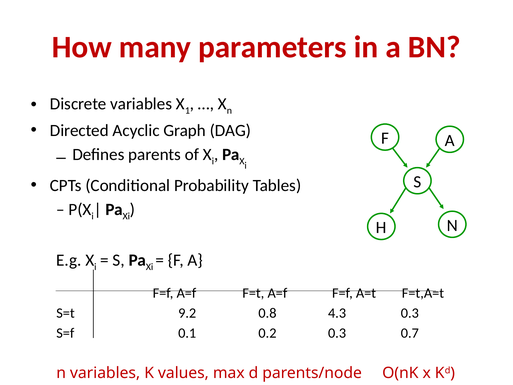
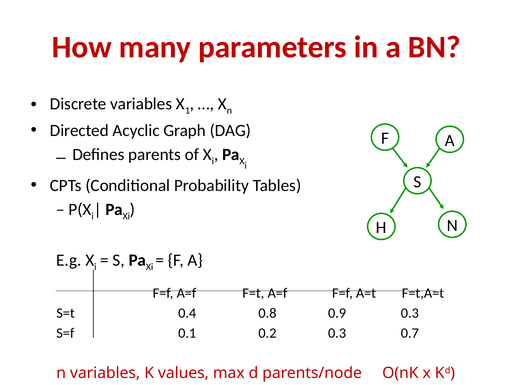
9.2: 9.2 -> 0.4 (187, 313)
4.3: 4.3 -> 0.9 (337, 313)
